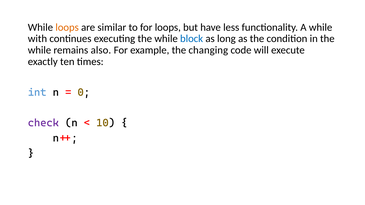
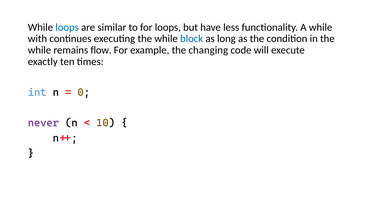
loops colour: orange -> blue (67, 27)
also: also -> flow (101, 50)
check: check -> never (43, 123)
